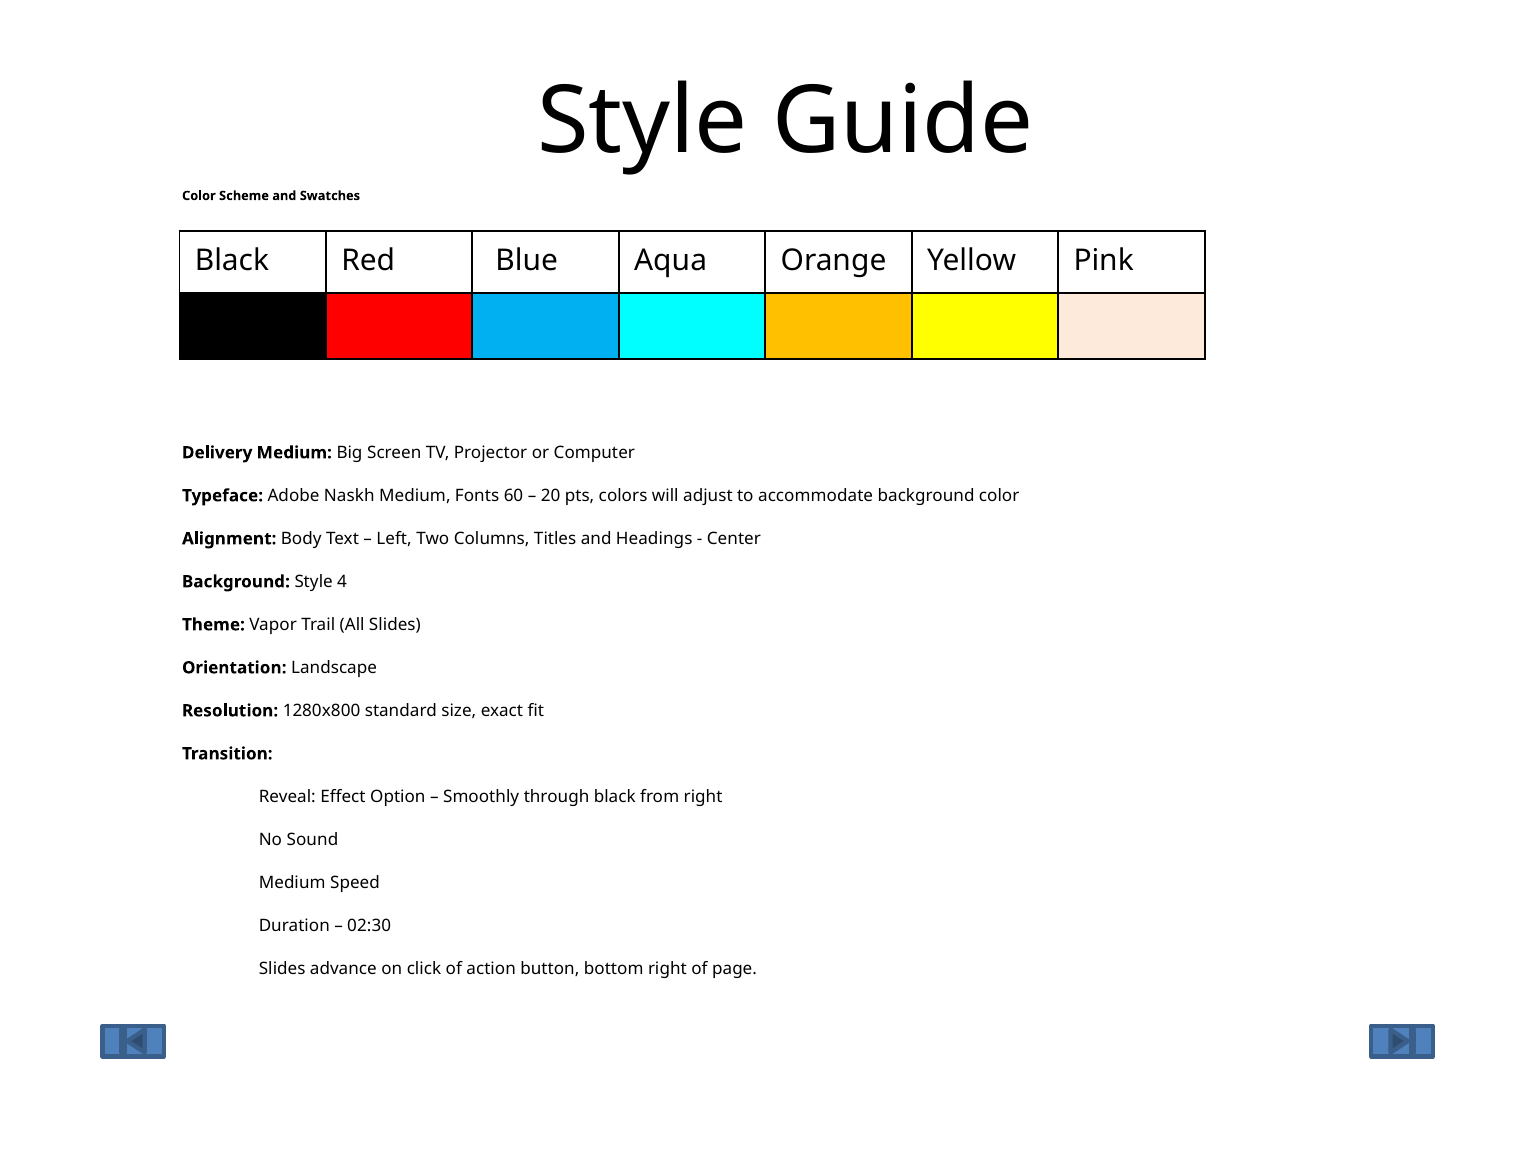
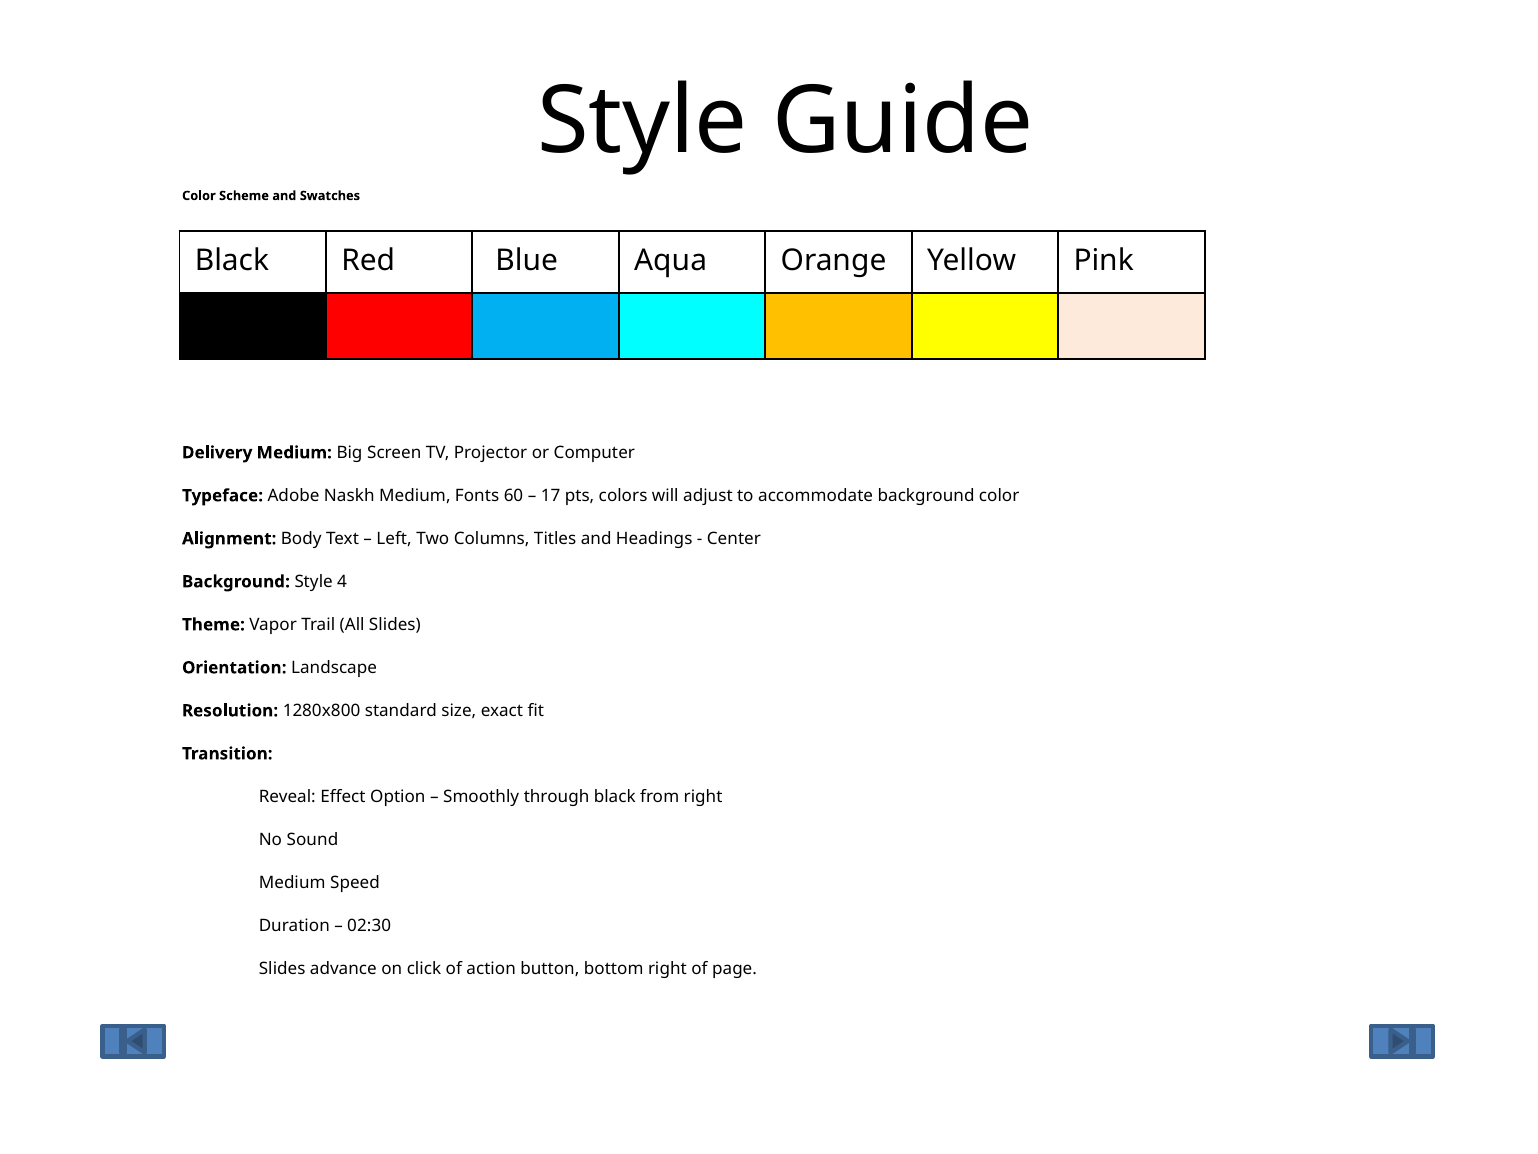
20: 20 -> 17 (551, 495)
